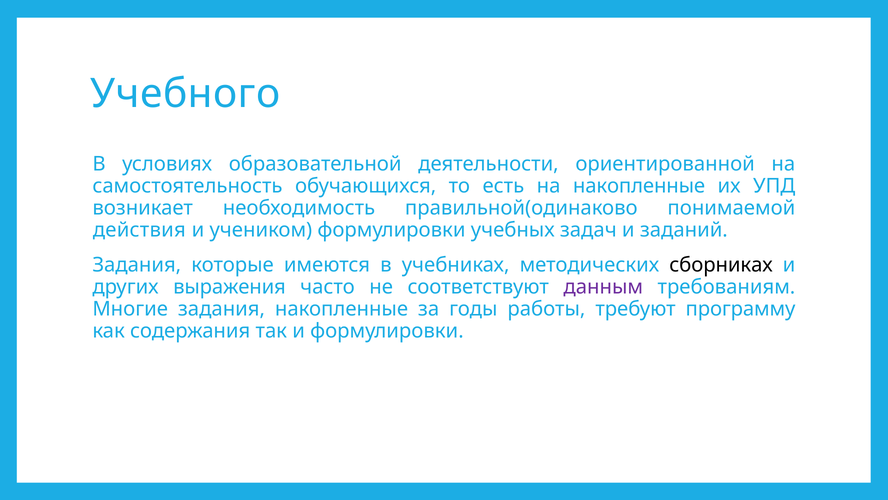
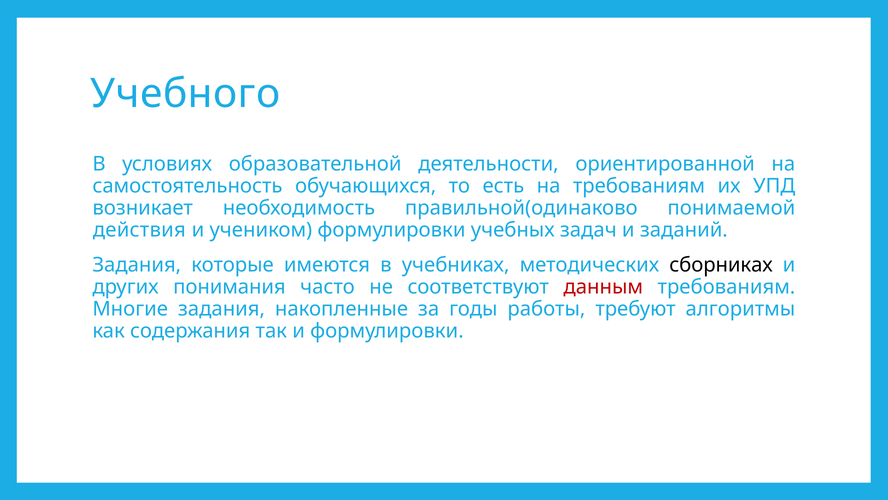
на накопленные: накопленные -> требованиям (639, 186)
выражения: выражения -> понимания (229, 287)
данным colour: purple -> red (603, 287)
программу: программу -> алгоритмы (740, 309)
